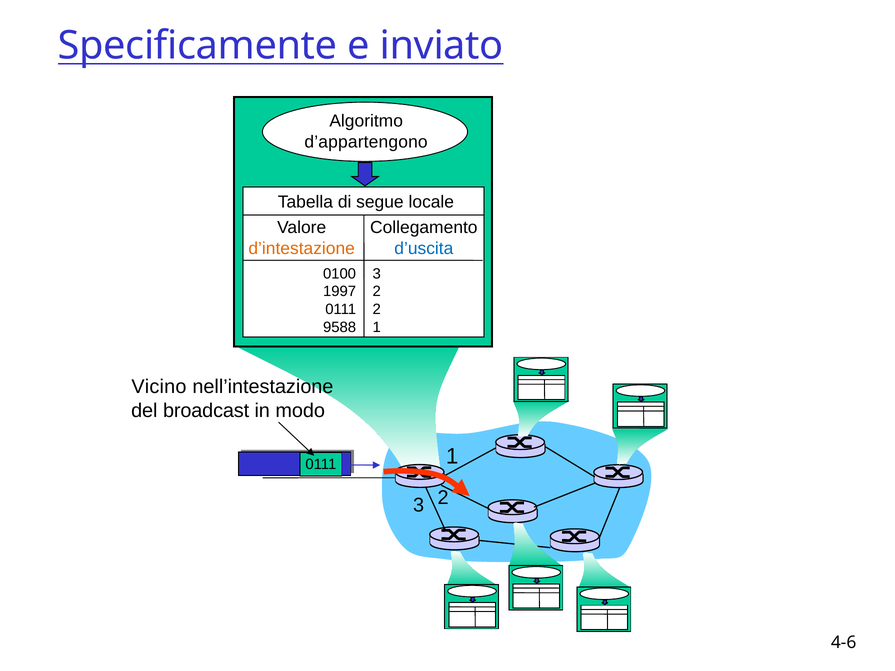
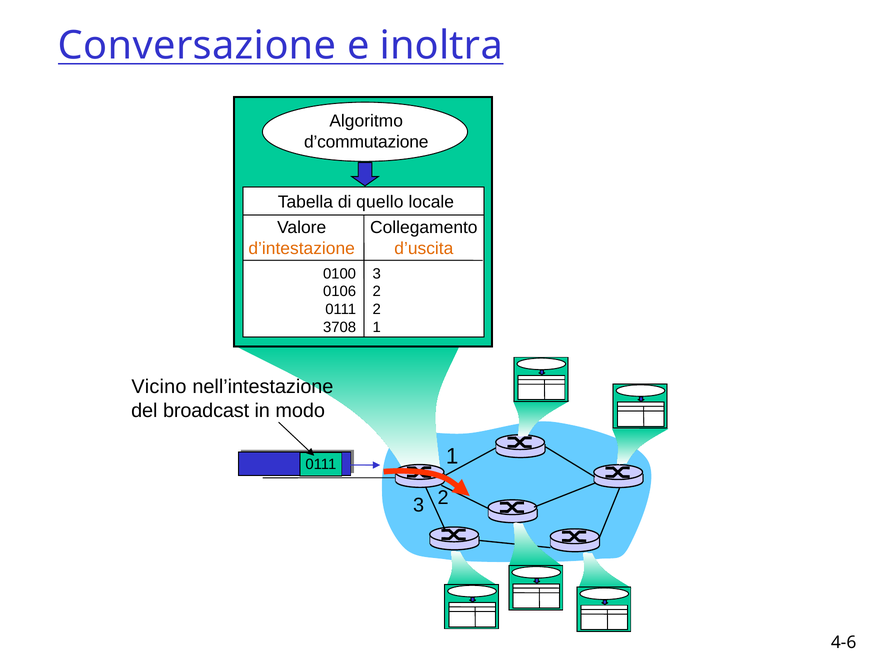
Specificamente: Specificamente -> Conversazione (197, 46)
inviato: inviato -> inoltra (441, 46)
d’appartengono: d’appartengono -> d’commutazione (366, 142)
segue: segue -> quello (380, 202)
d’uscita colour: blue -> orange (424, 249)
1997: 1997 -> 0106 (340, 292)
9588: 9588 -> 3708 (340, 327)
